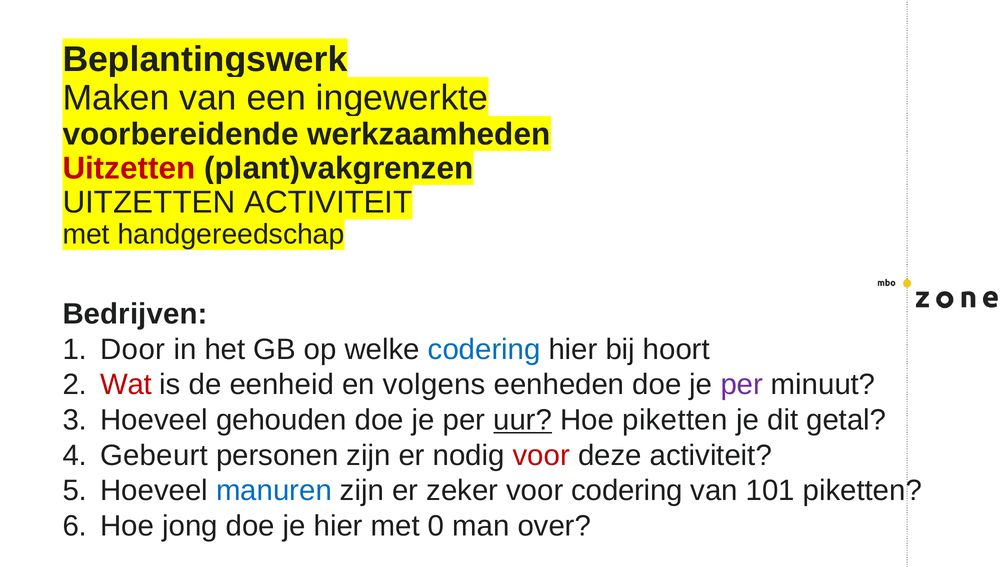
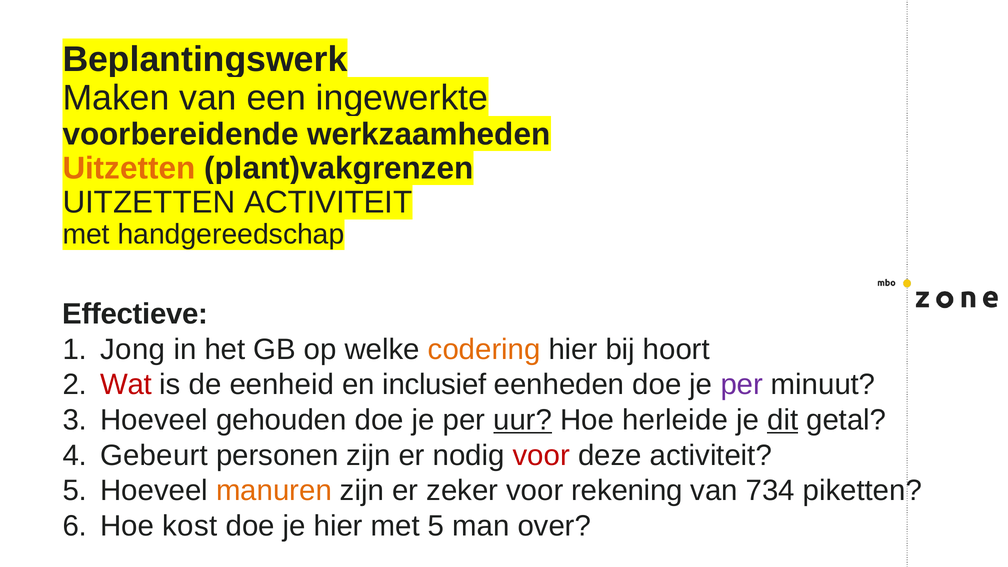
Uitzetten colour: red -> orange (129, 168)
Bedrijven: Bedrijven -> Effectieve (135, 314)
Door: Door -> Jong (133, 349)
codering colour: blue -> orange (484, 349)
volgens: volgens -> inclusief (434, 385)
Hoe piketten: piketten -> herleide (675, 420)
dit underline: none -> present (783, 420)
manuren colour: blue -> orange (274, 491)
voor codering: codering -> rekening (627, 491)
101: 101 -> 734 (770, 491)
jong: jong -> kost (190, 526)
met 0: 0 -> 5 (436, 526)
